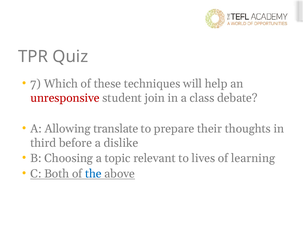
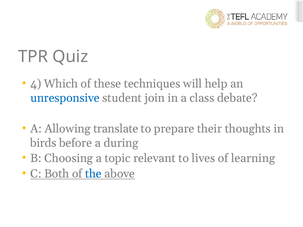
7: 7 -> 4 (36, 84)
unresponsive colour: red -> blue (65, 98)
third: third -> birds (43, 143)
dislike: dislike -> during (121, 143)
